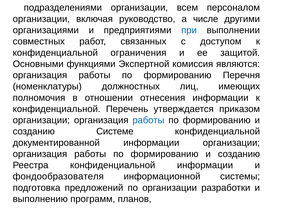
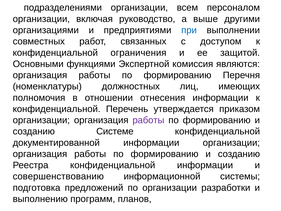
числе: числе -> выше (206, 19)
работы colour: blue -> purple (148, 120)
фондообразователя: фондообразователя -> совершенствованию (58, 176)
